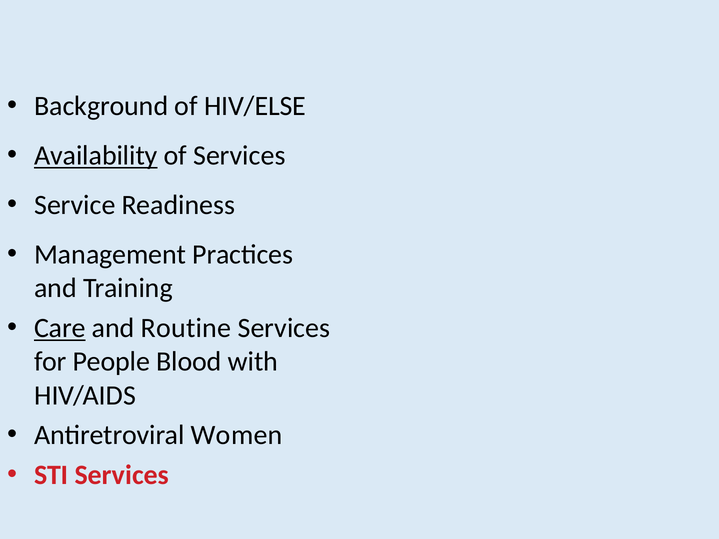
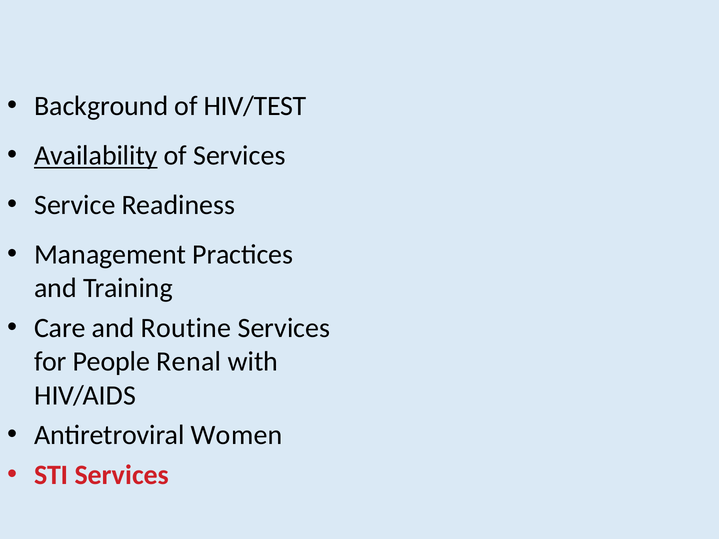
HIV/ELSE: HIV/ELSE -> HIV/TEST (255, 106)
Care underline: present -> none (60, 328)
Blood: Blood -> Renal (189, 362)
